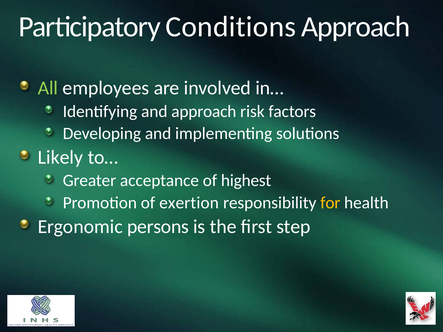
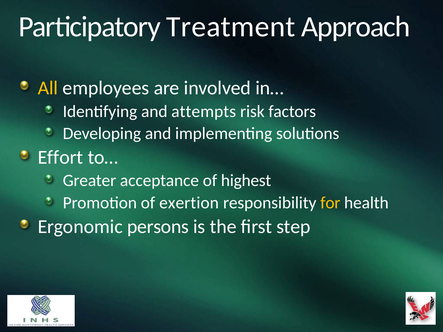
Conditions: Conditions -> Treatment (231, 27)
All colour: light green -> yellow (48, 88)
and approach: approach -> attempts (204, 111)
Likely: Likely -> Effort (60, 157)
